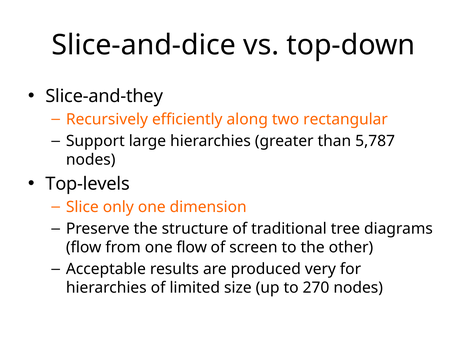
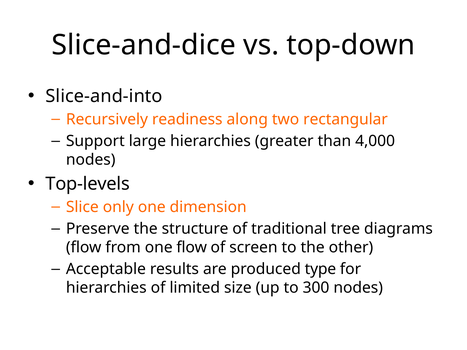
Slice-and-they: Slice-and-they -> Slice-and-into (104, 96)
efficiently: efficiently -> readiness (187, 119)
5,787: 5,787 -> 4,000 (375, 141)
very: very -> type (320, 269)
270: 270 -> 300 (316, 288)
